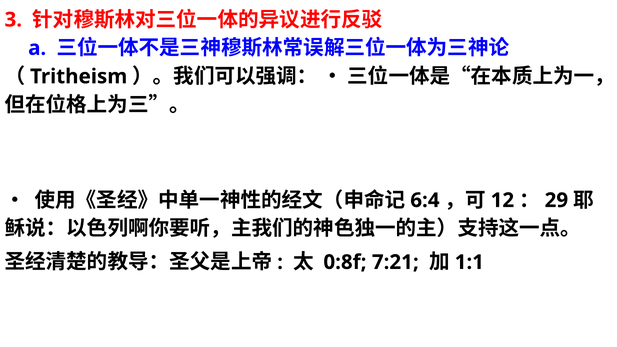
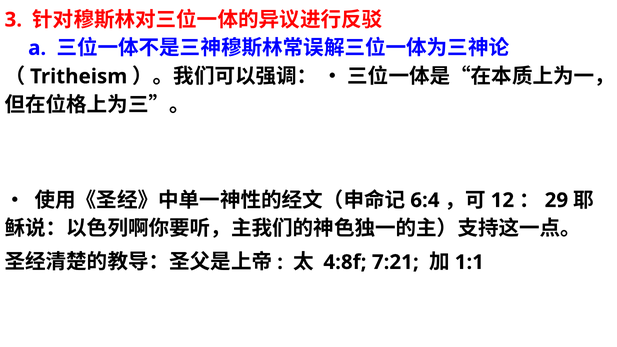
0:8f: 0:8f -> 4:8f (345, 262)
